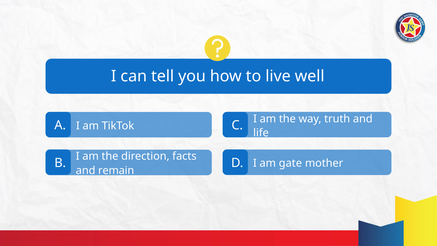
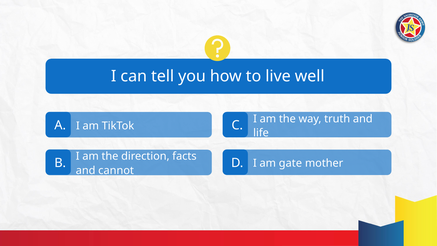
remain: remain -> cannot (116, 170)
